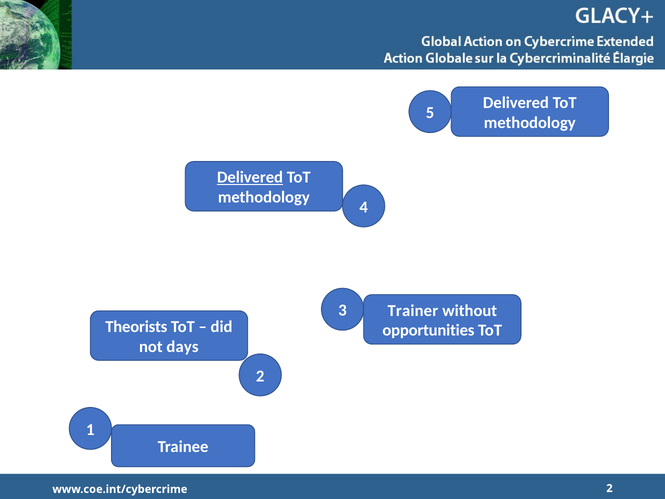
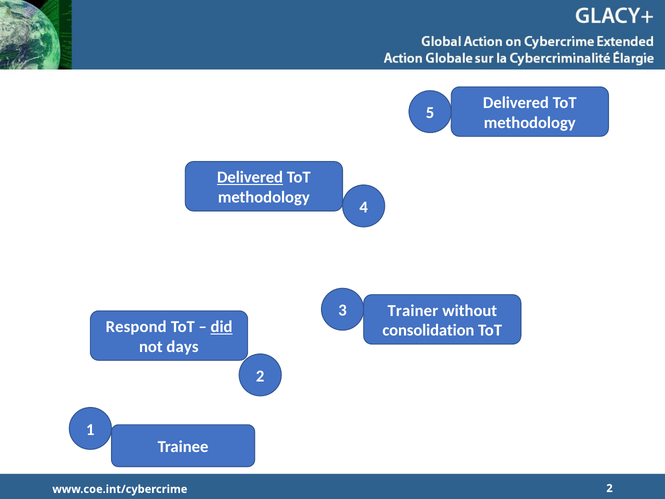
Theorists: Theorists -> Respond (136, 327)
did underline: none -> present (222, 327)
opportunities: opportunities -> consolidation (428, 330)
